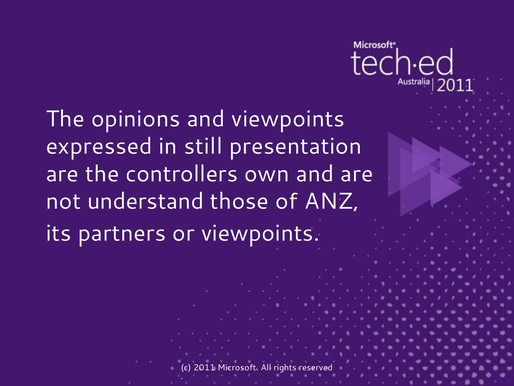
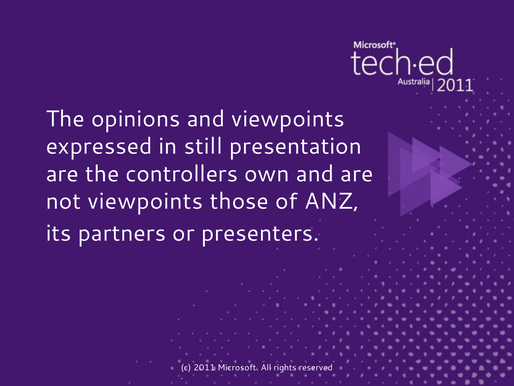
not understand: understand -> viewpoints (145, 201)
or viewpoints: viewpoints -> presenters (260, 233)
